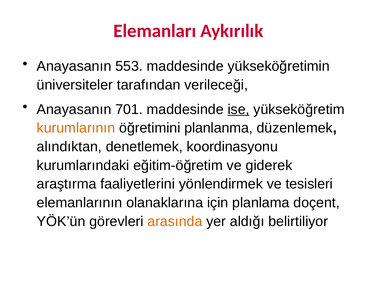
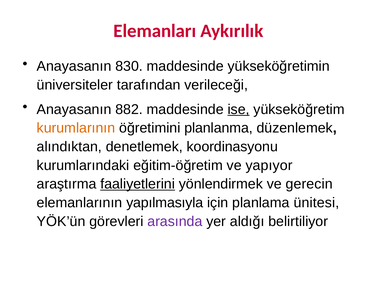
553: 553 -> 830 (129, 66)
701: 701 -> 882 (129, 109)
giderek: giderek -> yapıyor (269, 165)
faaliyetlerini underline: none -> present (138, 184)
tesisleri: tesisleri -> gerecin (309, 184)
olanaklarına: olanaklarına -> yapılmasıyla (165, 203)
doçent: doçent -> ünitesi (316, 203)
arasında colour: orange -> purple (175, 221)
